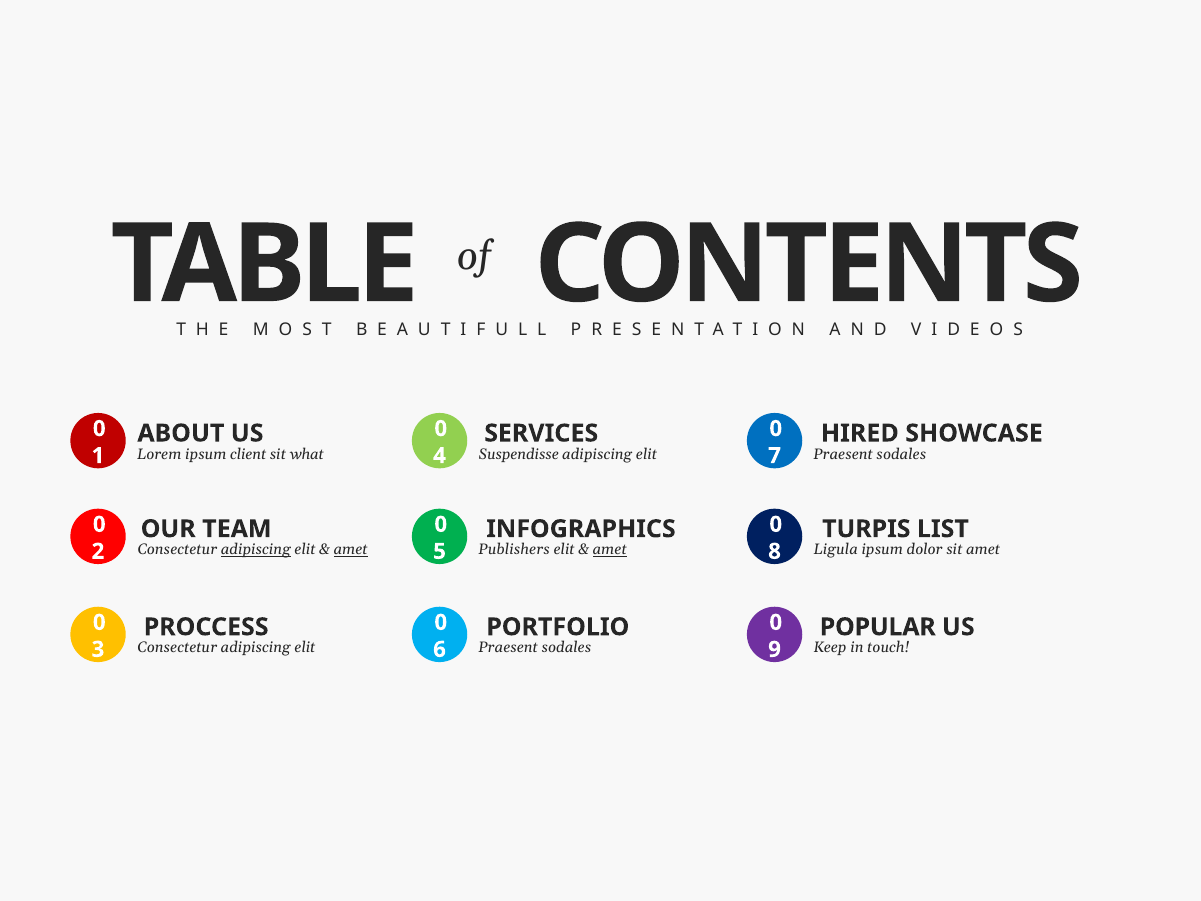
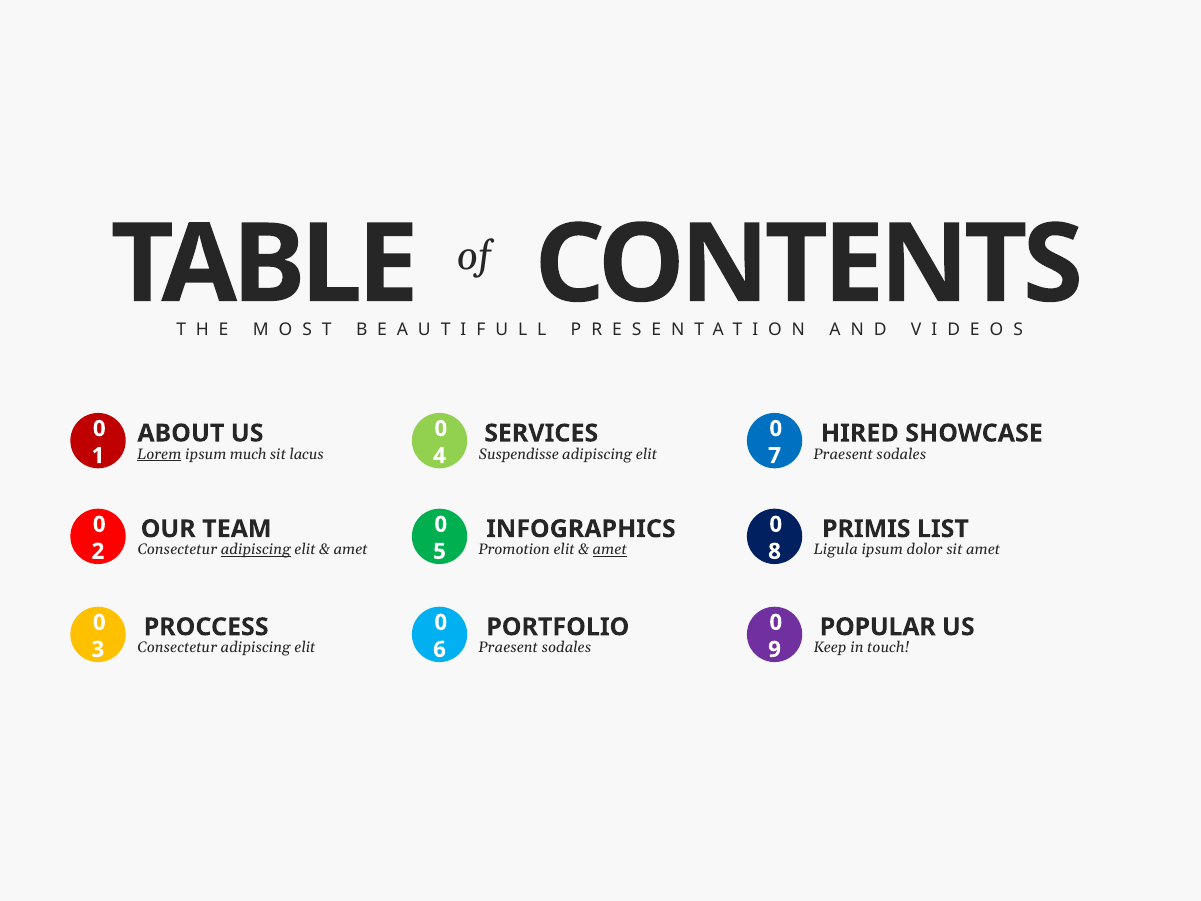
Lorem underline: none -> present (159, 454)
client: client -> much (248, 454)
what: what -> lacus (307, 454)
TURPIS: TURPIS -> PRIMIS (866, 529)
amet underline: present -> none (351, 550)
Publishers: Publishers -> Promotion (514, 550)
